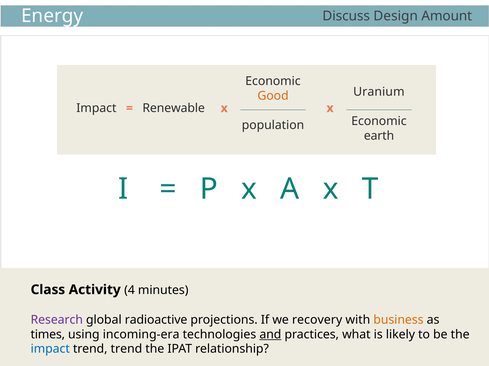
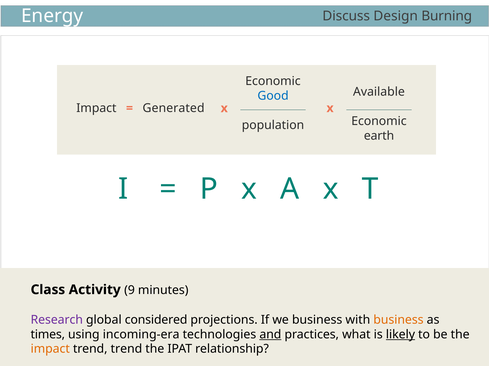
Amount: Amount -> Burning (447, 16)
Uranium: Uranium -> Available (379, 92)
Good colour: orange -> blue (273, 96)
Renewable: Renewable -> Generated (174, 108)
4: 4 -> 9 (130, 291)
radioactive: radioactive -> considered (156, 320)
we recovery: recovery -> business (317, 320)
likely underline: none -> present (400, 335)
impact colour: blue -> orange (50, 350)
